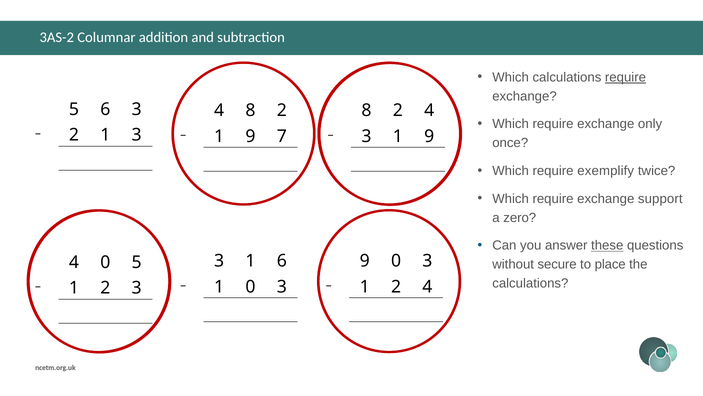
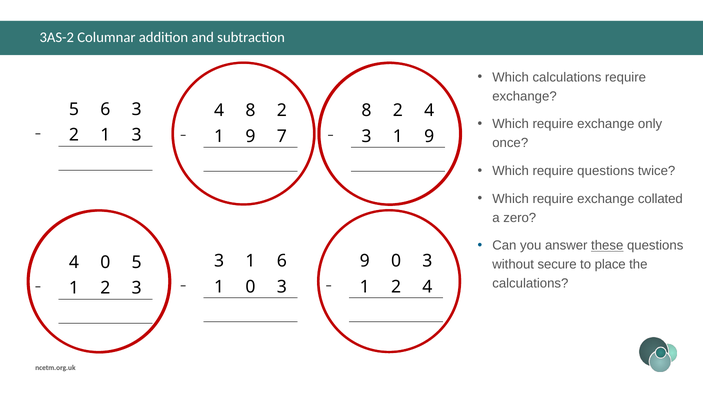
require underline: present -> none (625, 77)
require exemplify: exemplify -> questions (606, 171)
support: support -> collated (660, 198)
